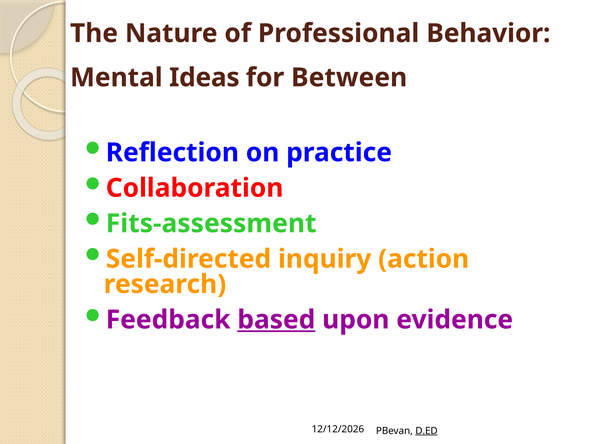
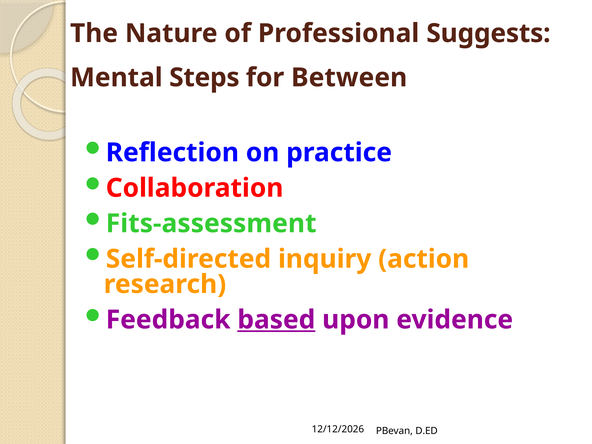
Behavior: Behavior -> Suggests (488, 33)
Ideas: Ideas -> Steps (204, 78)
D.ED underline: present -> none (427, 431)
